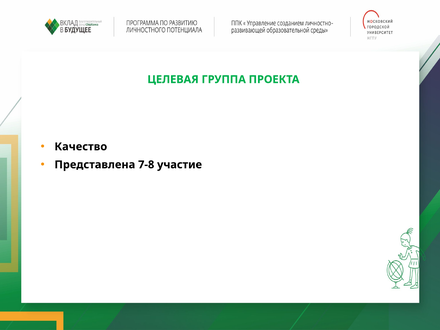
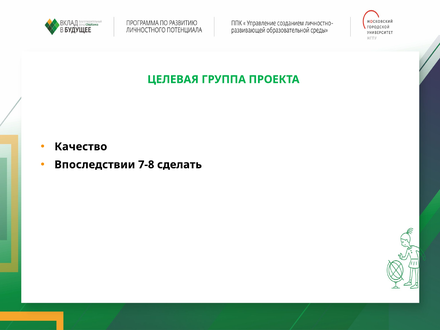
Представлена: Представлена -> Впоследствии (95, 165)
участие: участие -> сделать (180, 165)
